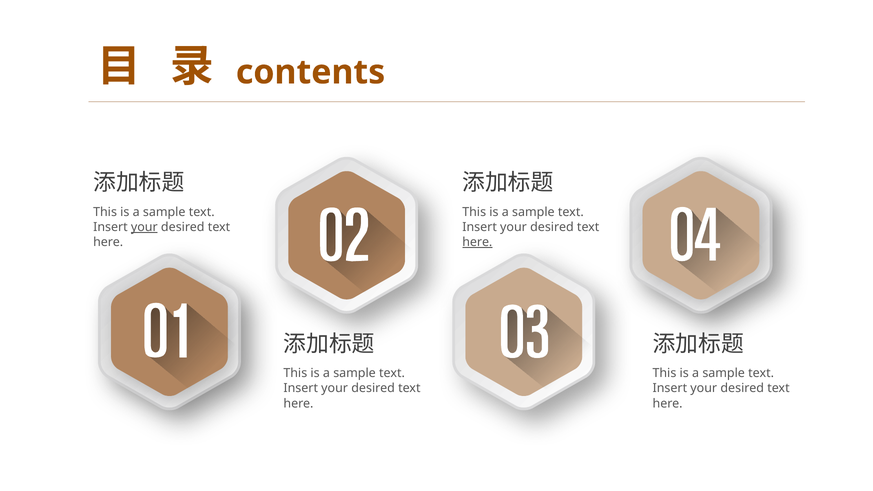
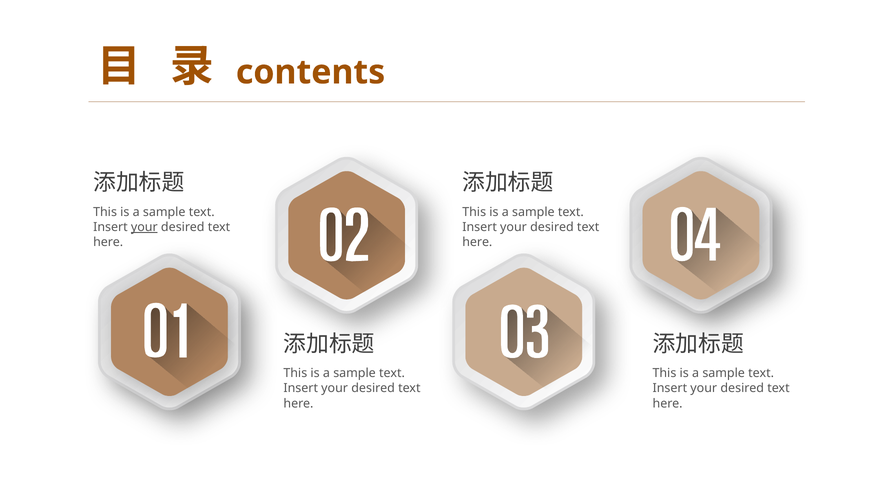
here underline: present -> none (477, 242)
